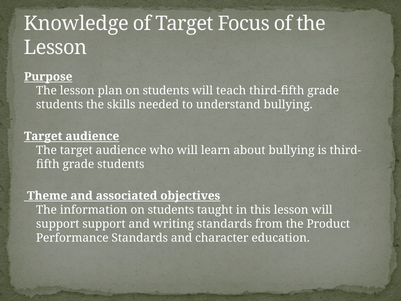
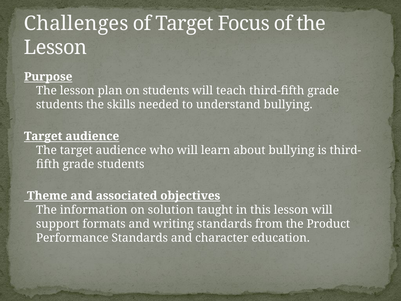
Knowledge: Knowledge -> Challenges (76, 23)
information on students: students -> solution (171, 210)
support support: support -> formats (104, 224)
